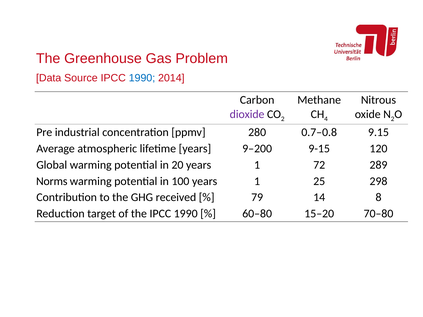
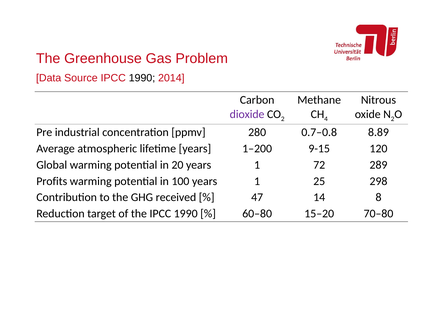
1990 colour: blue -> black (142, 78)
9.15: 9.15 -> 8.89 (378, 133)
9–200: 9–200 -> 1–200 (257, 149)
Norms: Norms -> Profits (52, 181)
79: 79 -> 47 (257, 198)
